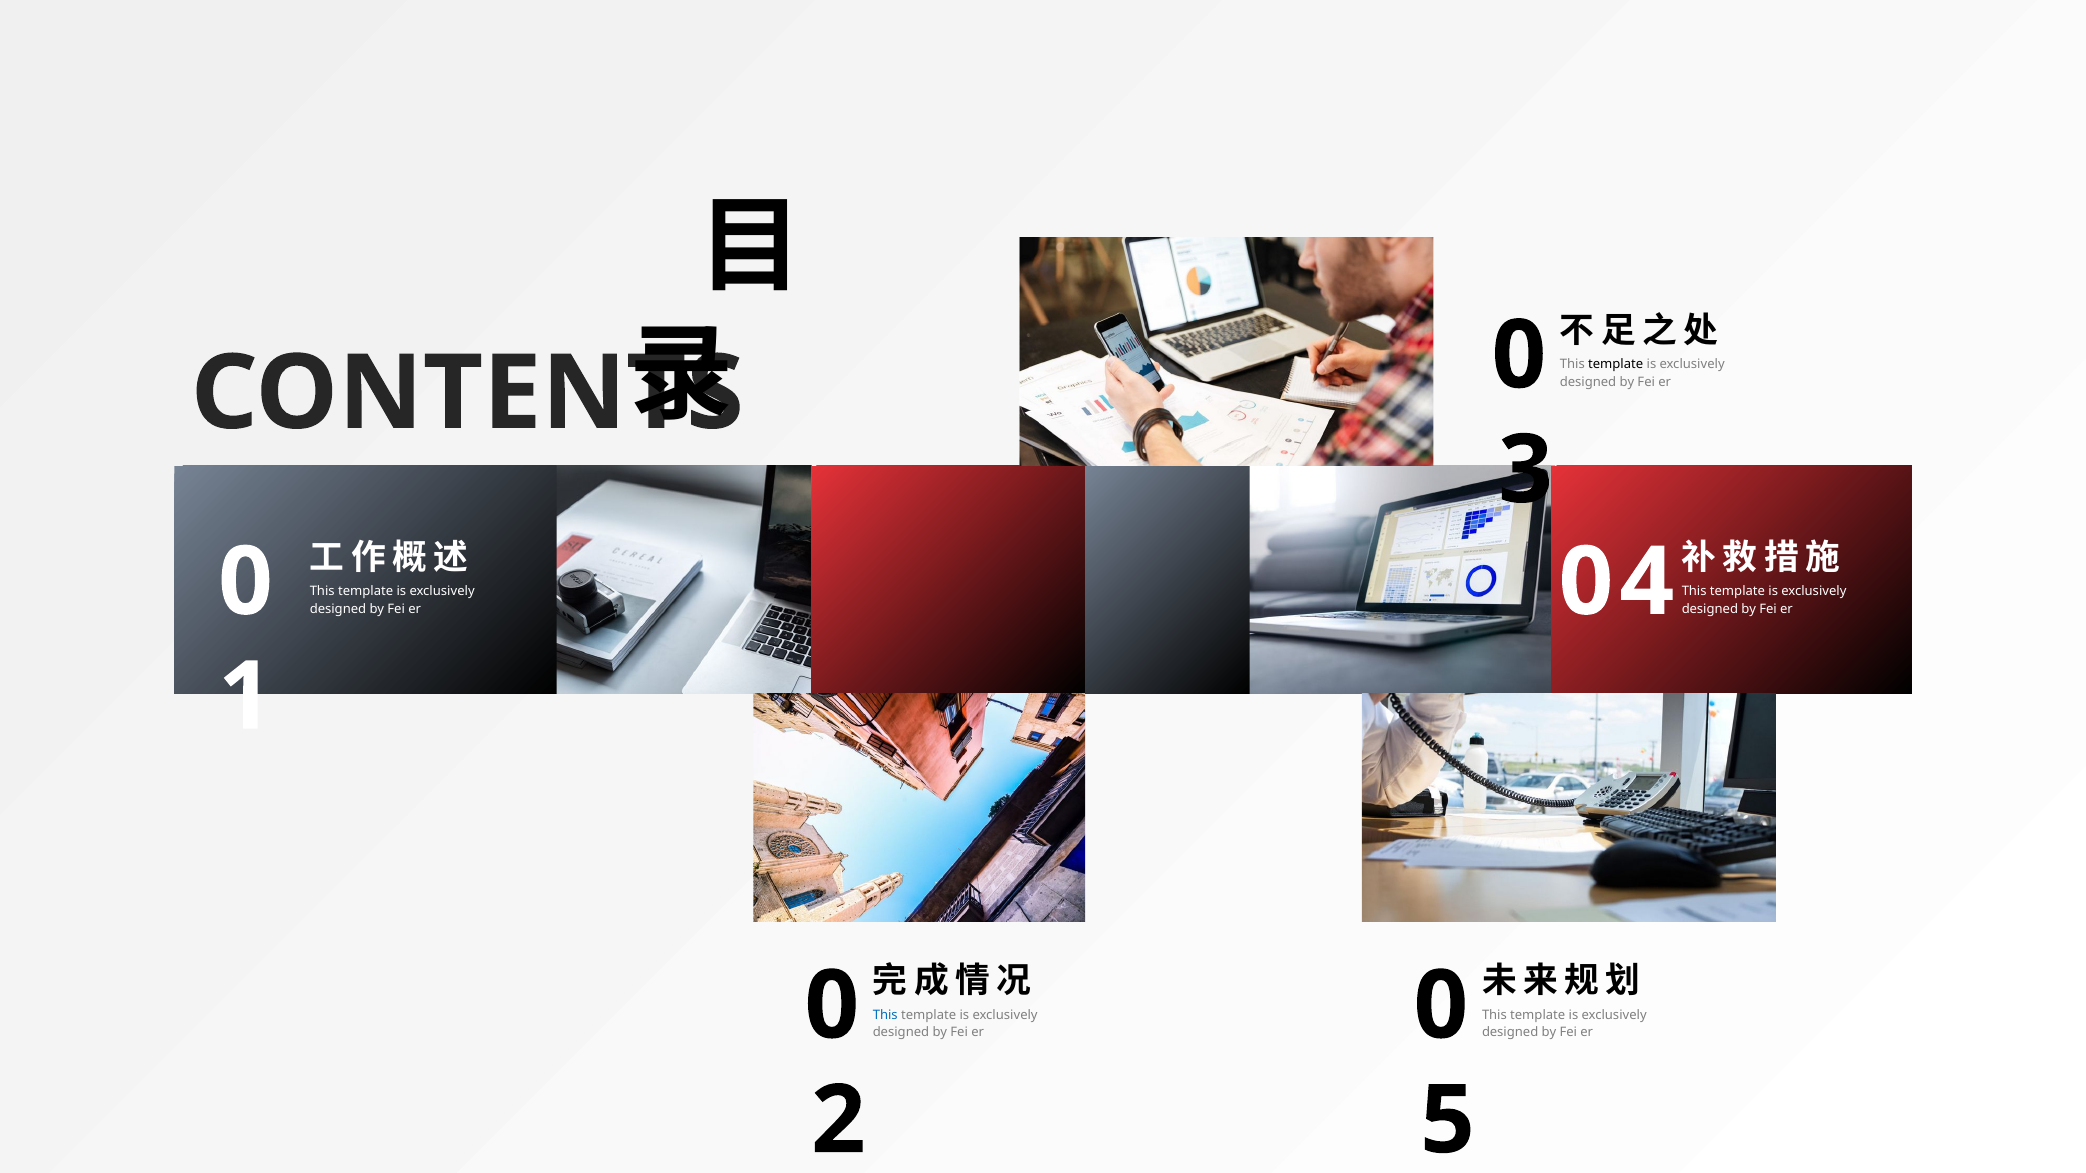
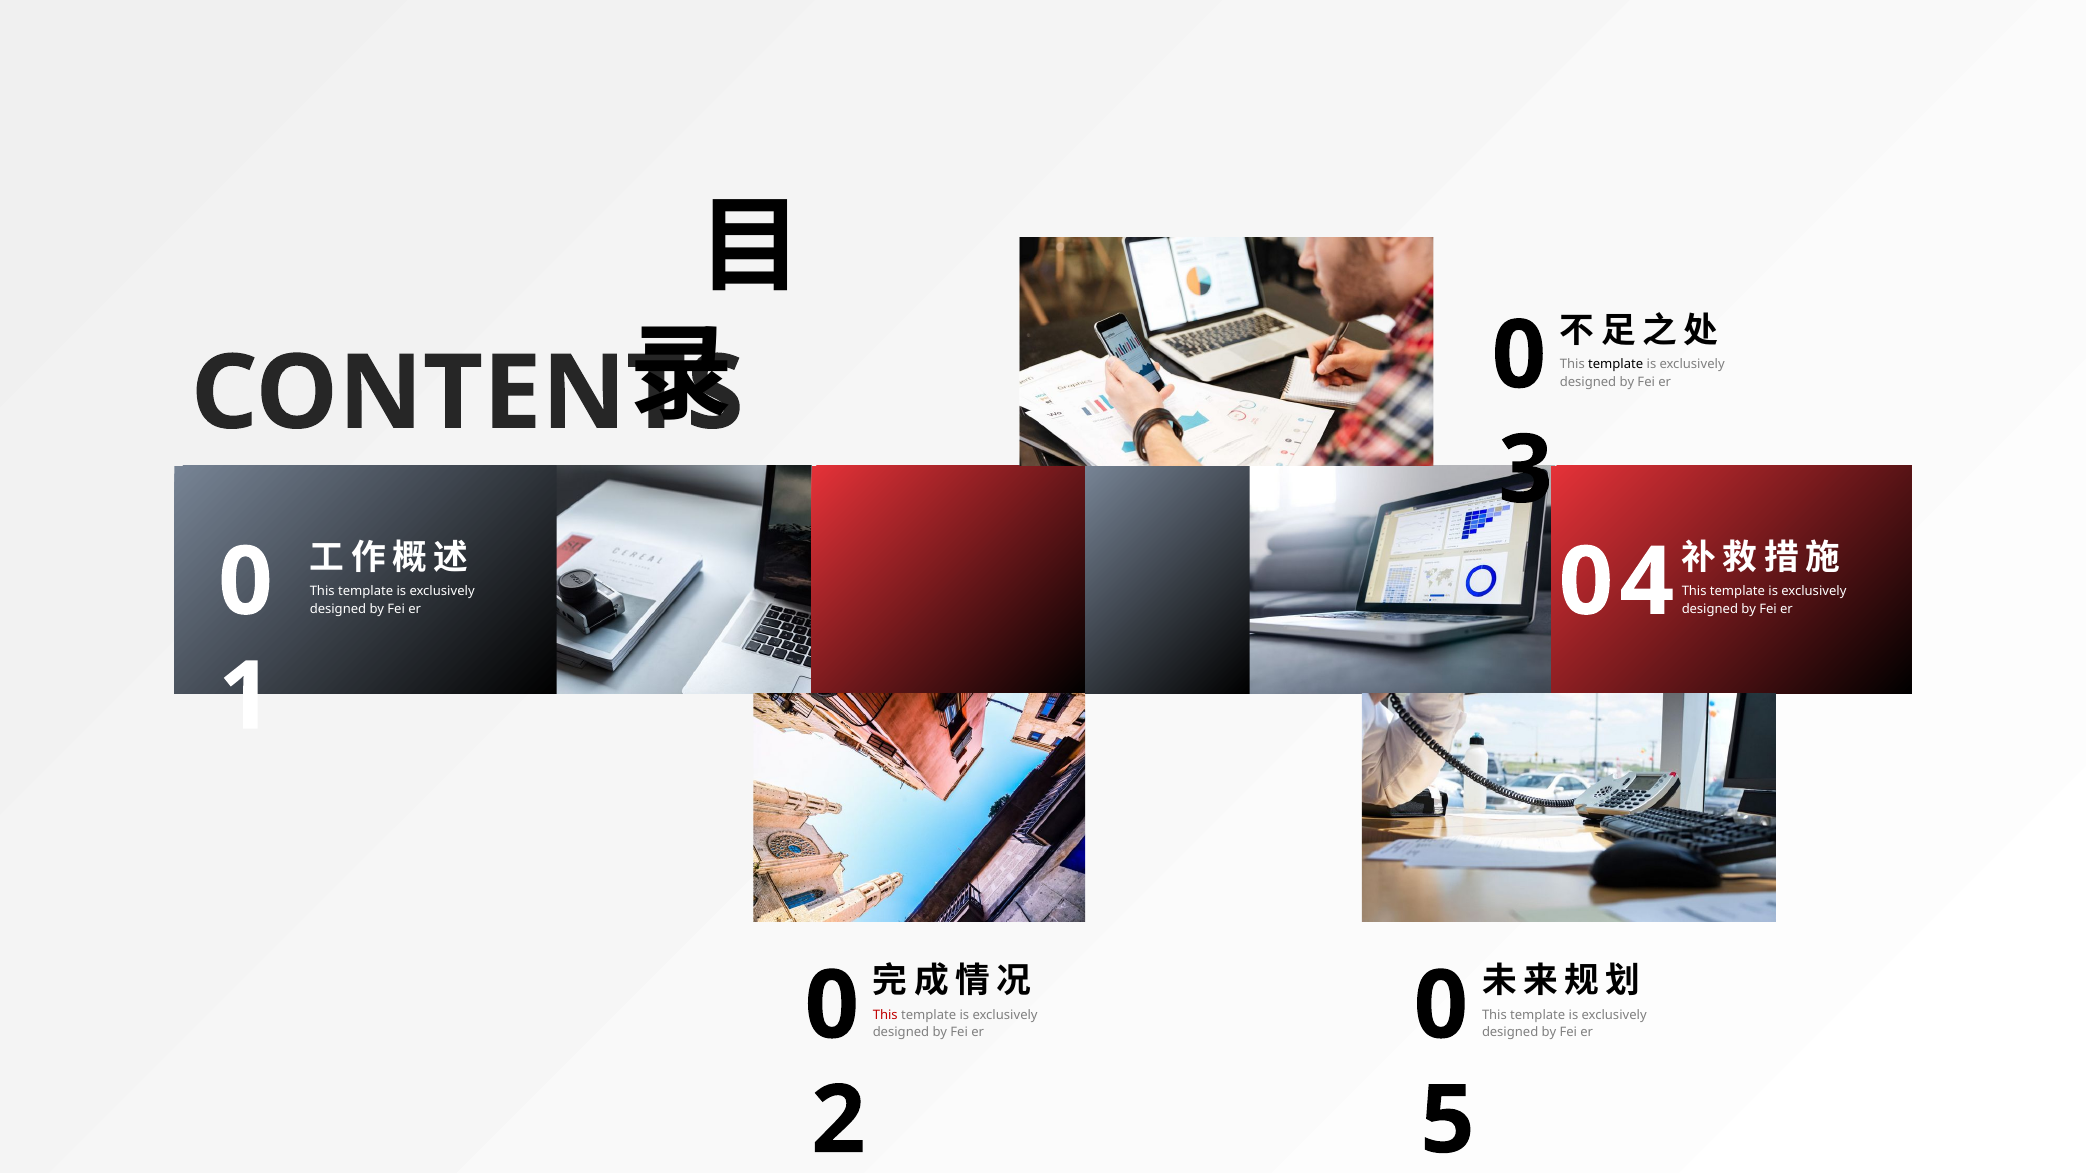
This colour: blue -> red (885, 1015)
